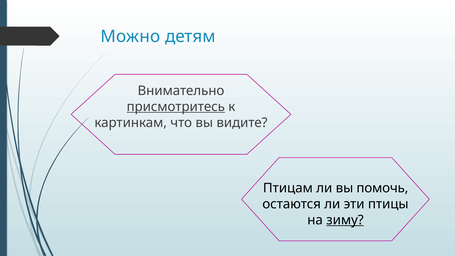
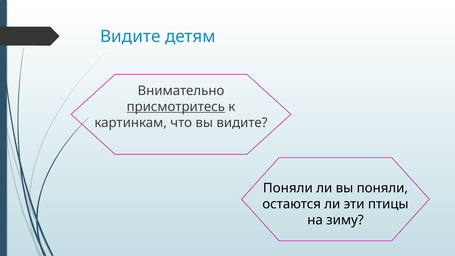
Можно: Можно -> Видите (130, 36)
Птицам: Птицам -> Поняли (288, 188)
вы помочь: помочь -> поняли (382, 188)
зиму underline: present -> none (345, 220)
